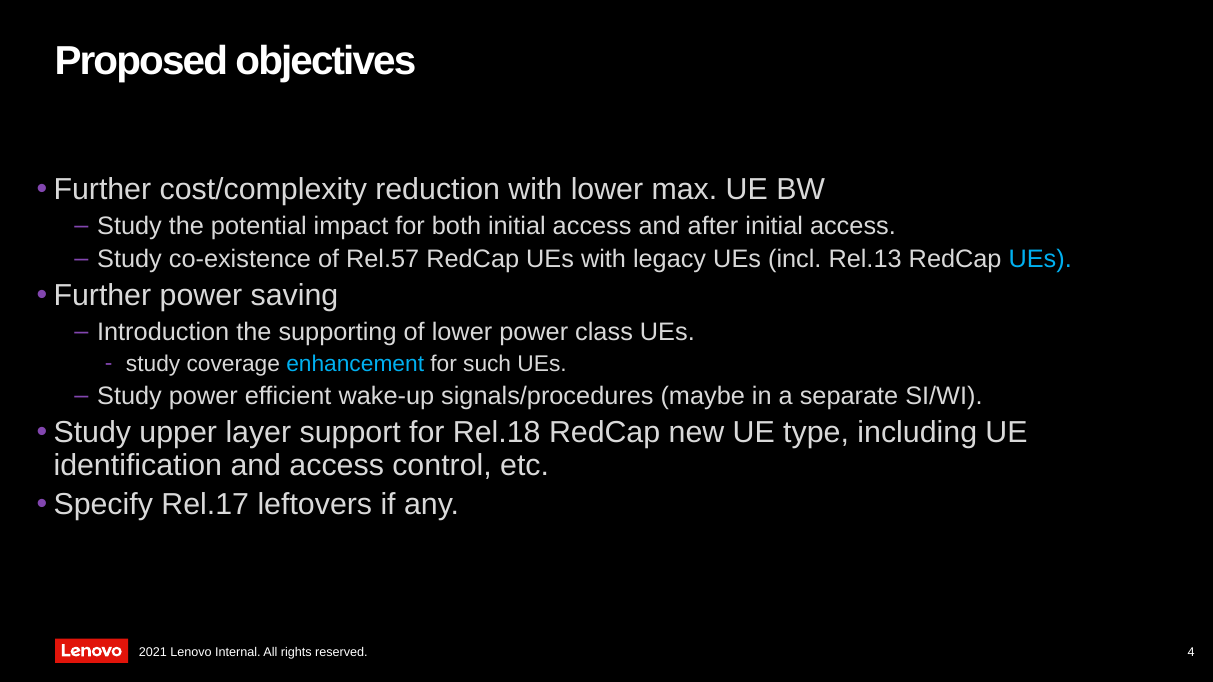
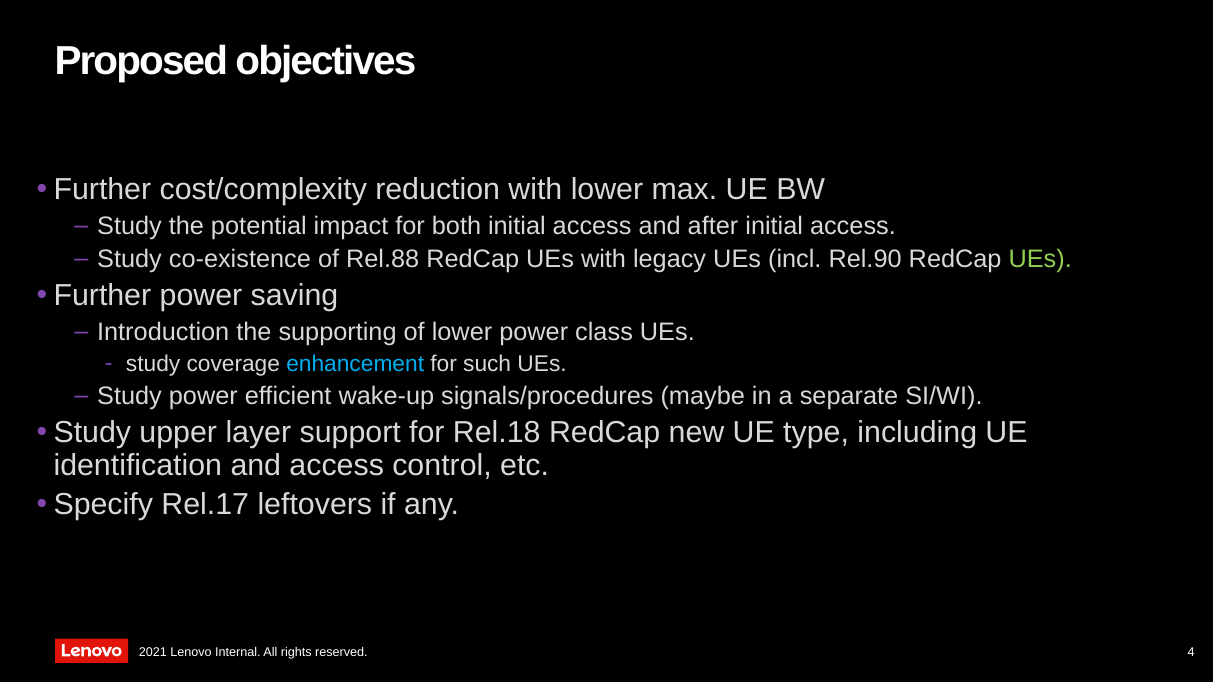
Rel.57: Rel.57 -> Rel.88 (383, 260)
Rel.13: Rel.13 -> Rel.90 (865, 260)
UEs colour: light blue -> light green (1040, 260)
